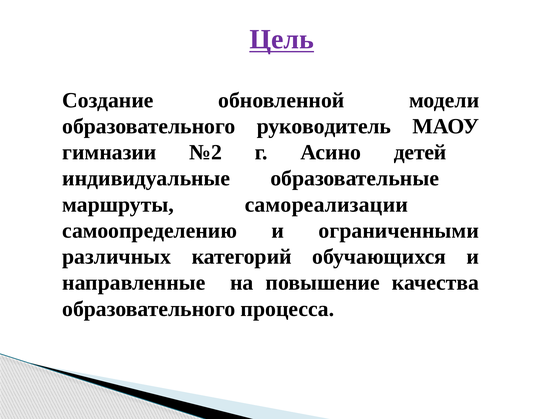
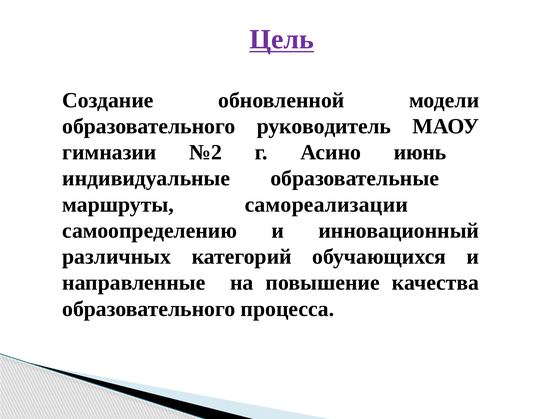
детей: детей -> июнь (420, 152)
ограниченными: ограниченными -> инновационный (399, 231)
